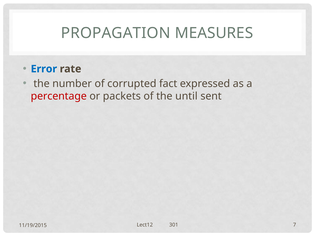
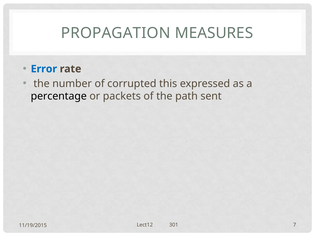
fact: fact -> this (168, 84)
percentage colour: red -> black (59, 96)
until: until -> path (186, 96)
